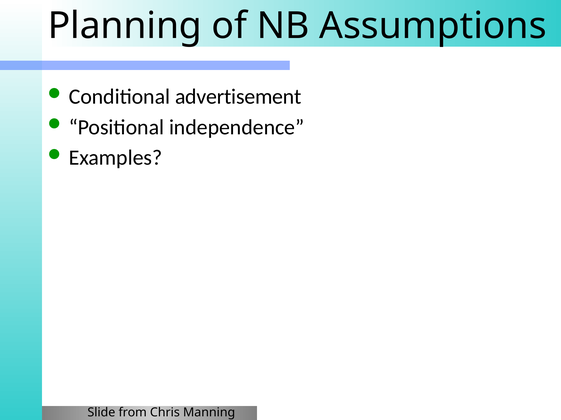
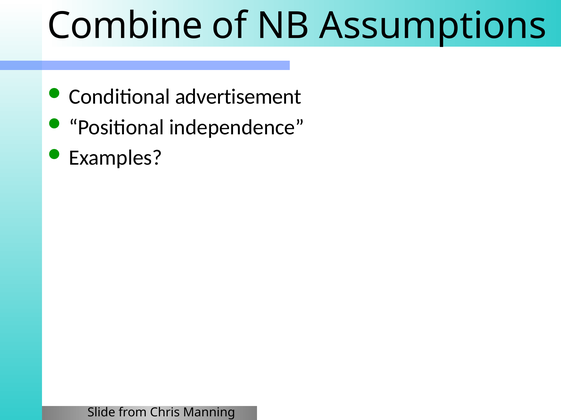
Planning: Planning -> Combine (125, 26)
